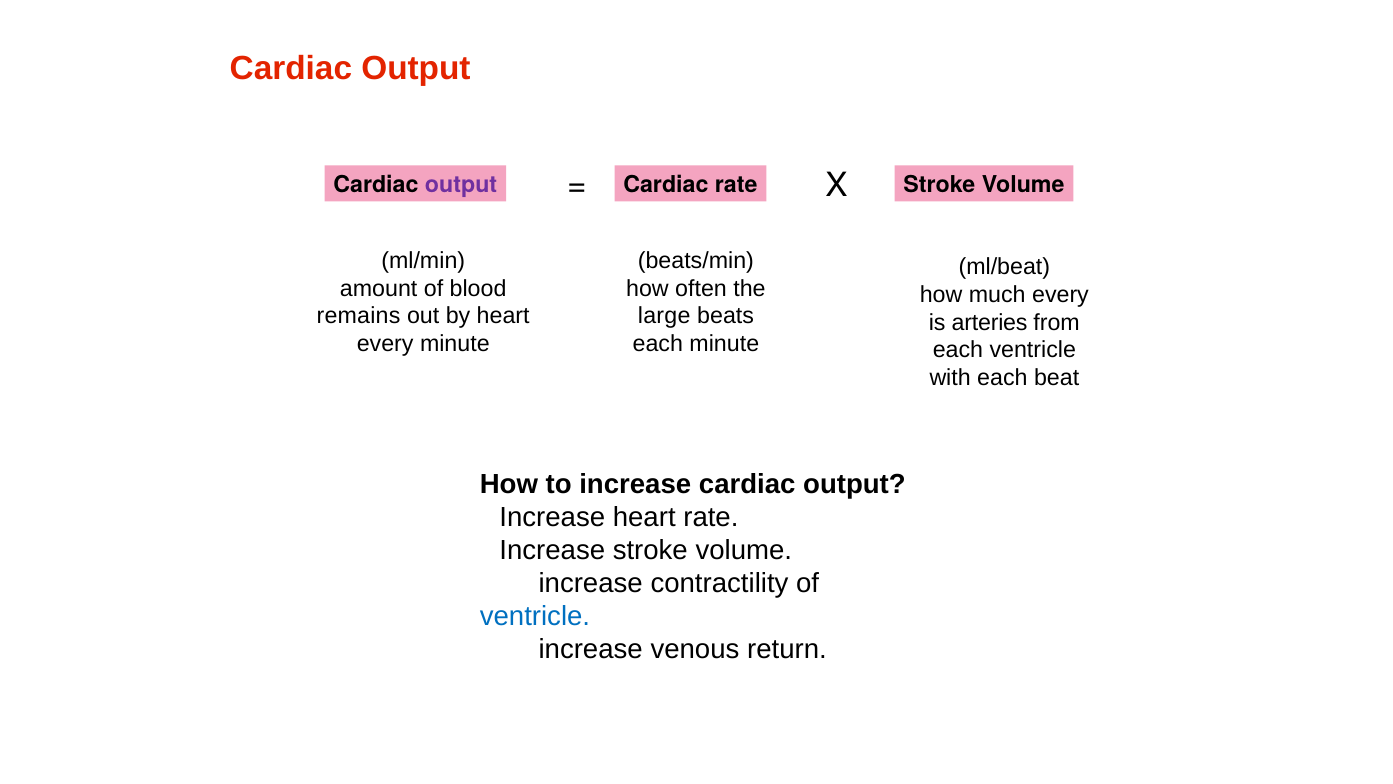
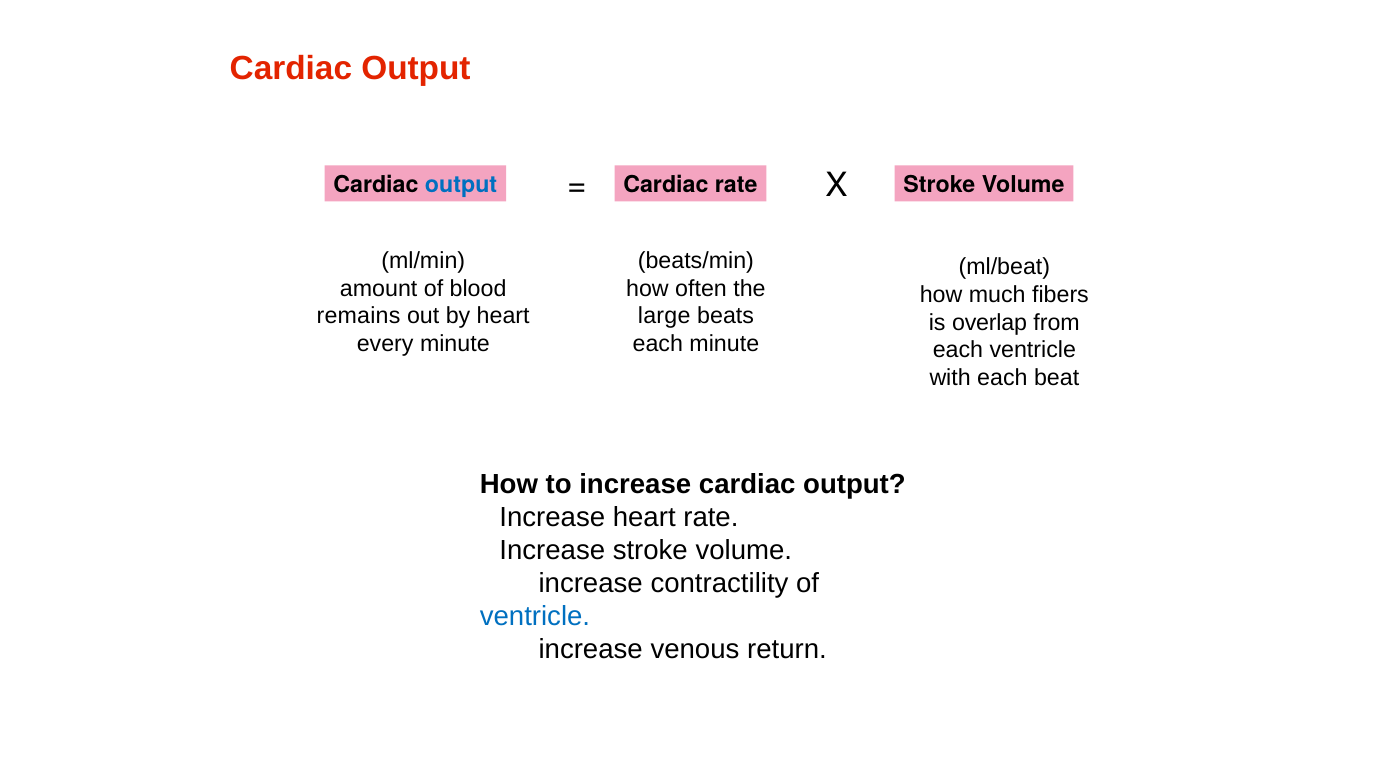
output colour: purple -> blue (461, 185)
much every: every -> fibers (1060, 294)
arteries: arteries -> overlap (990, 322)
